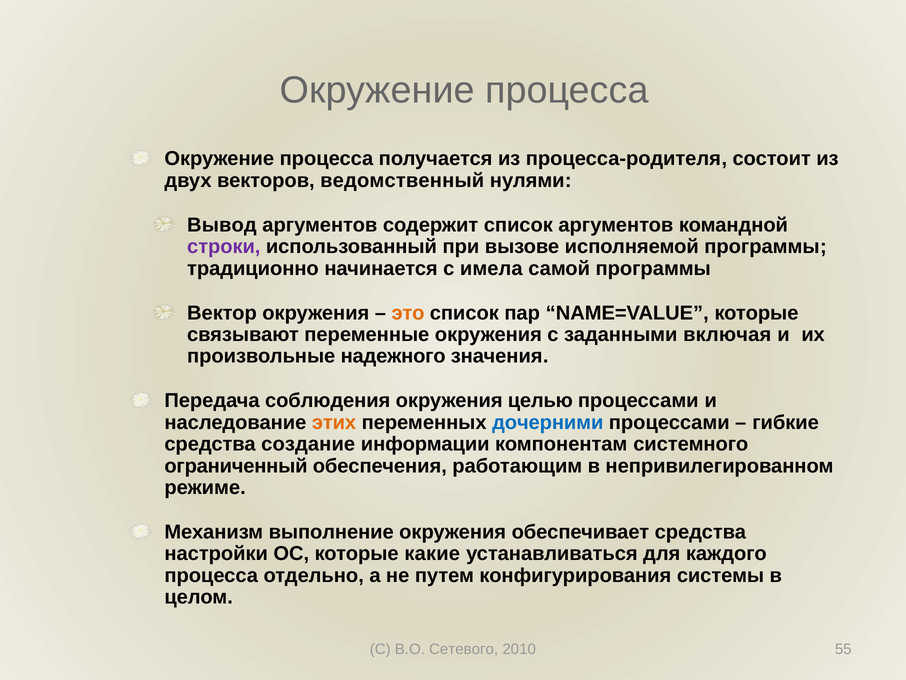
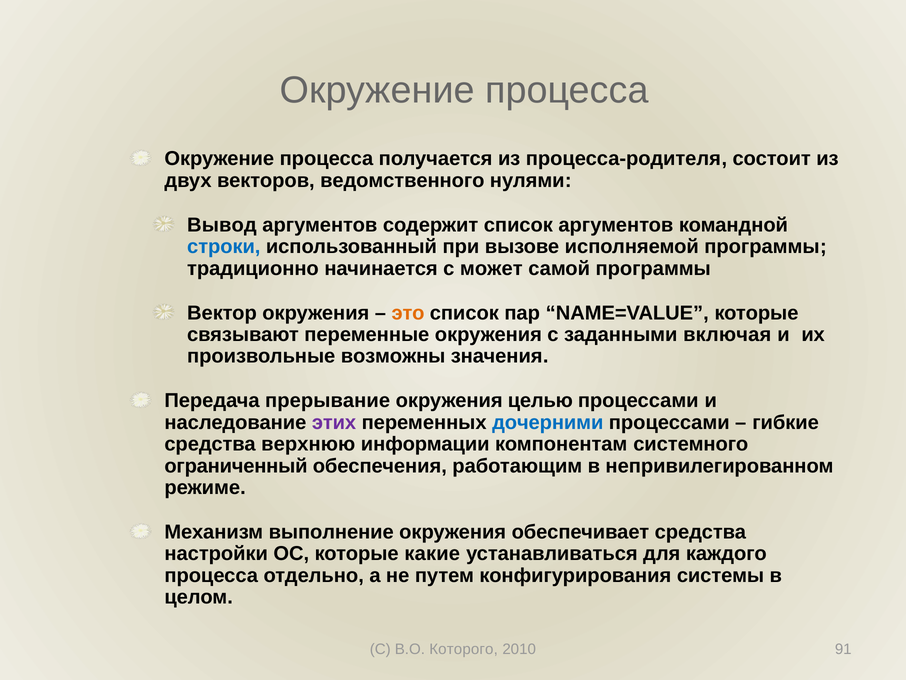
ведомственный: ведомственный -> ведомственного (402, 180)
строки colour: purple -> blue (224, 247)
имела: имела -> может (491, 268)
надежного: надежного -> возможны (393, 356)
соблюдения: соблюдения -> прерывание (328, 400)
этих colour: orange -> purple (334, 422)
создание: создание -> верхнюю (308, 444)
Сетевого: Сетевого -> Которого (464, 649)
55: 55 -> 91 (843, 649)
